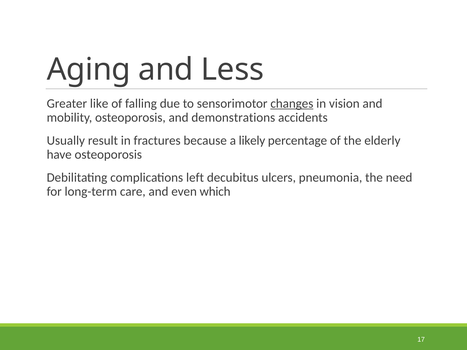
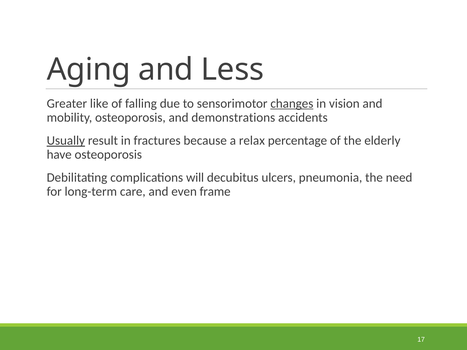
Usually underline: none -> present (66, 141)
likely: likely -> relax (252, 141)
left: left -> will (195, 178)
which: which -> frame (215, 192)
